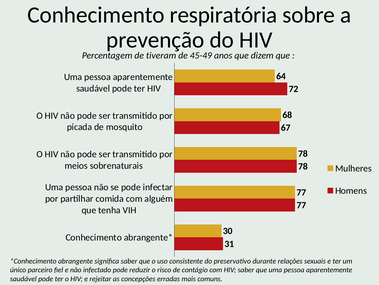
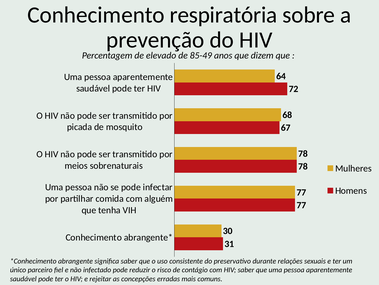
tiveram: tiveram -> elevado (161, 55)
45-49: 45-49 -> 85-49 (201, 55)
